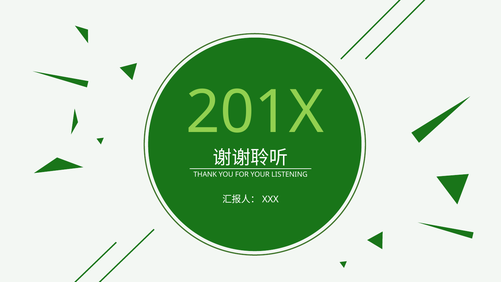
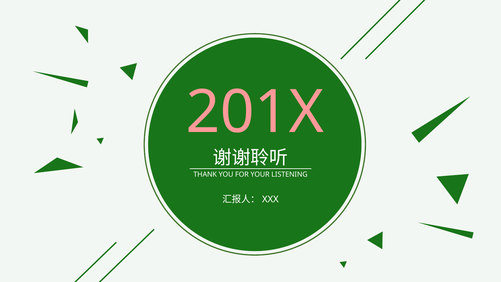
201X colour: light green -> pink (255, 112)
